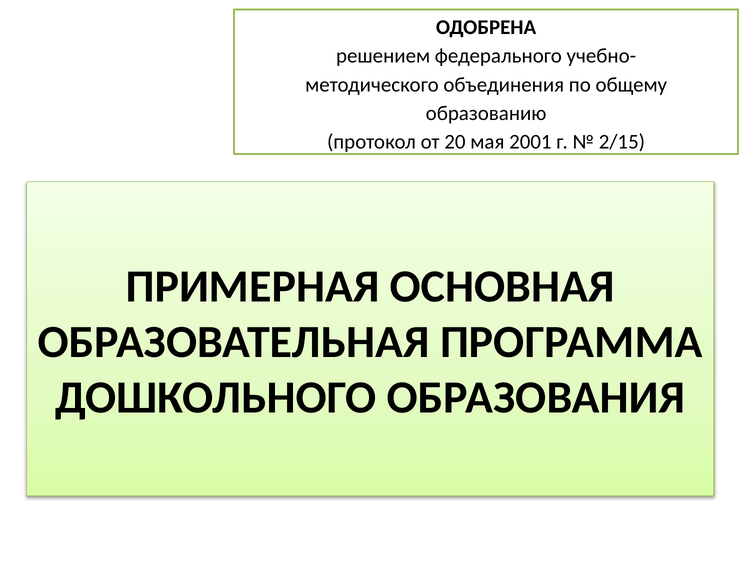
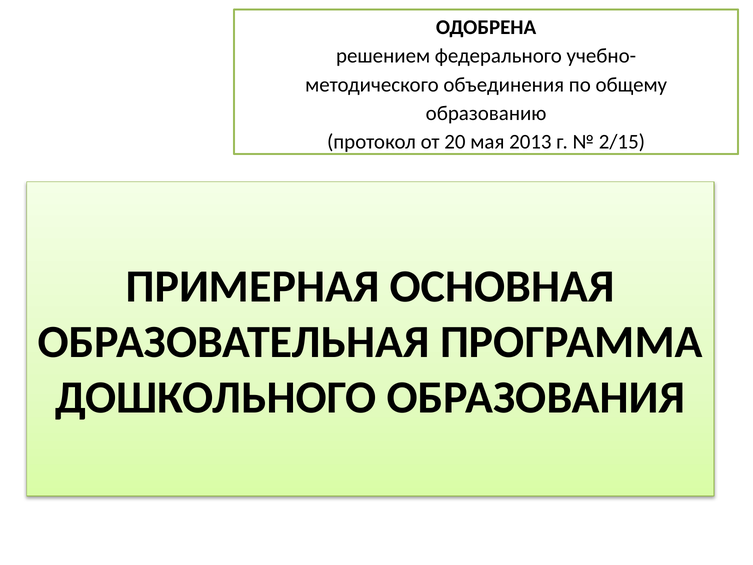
2001: 2001 -> 2013 (530, 142)
